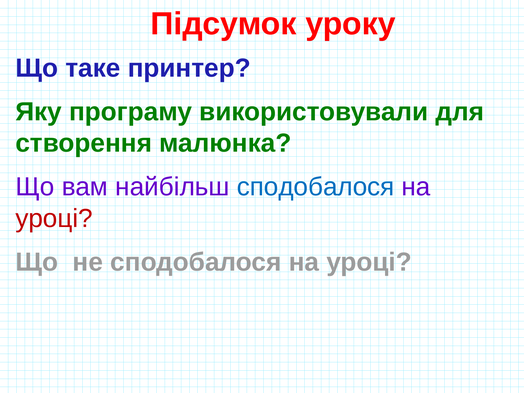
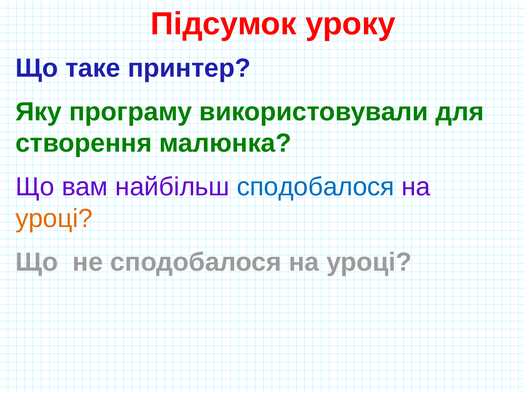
уроці colour: red -> orange (54, 218)
